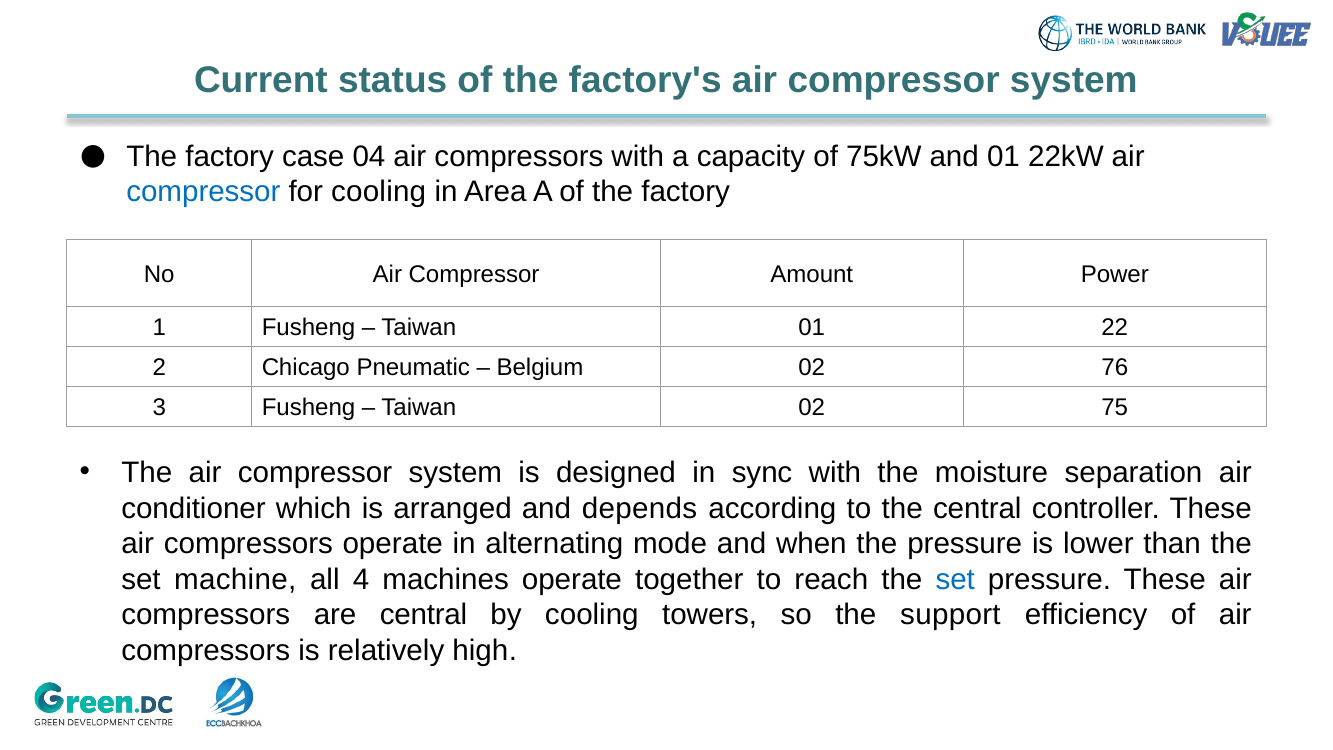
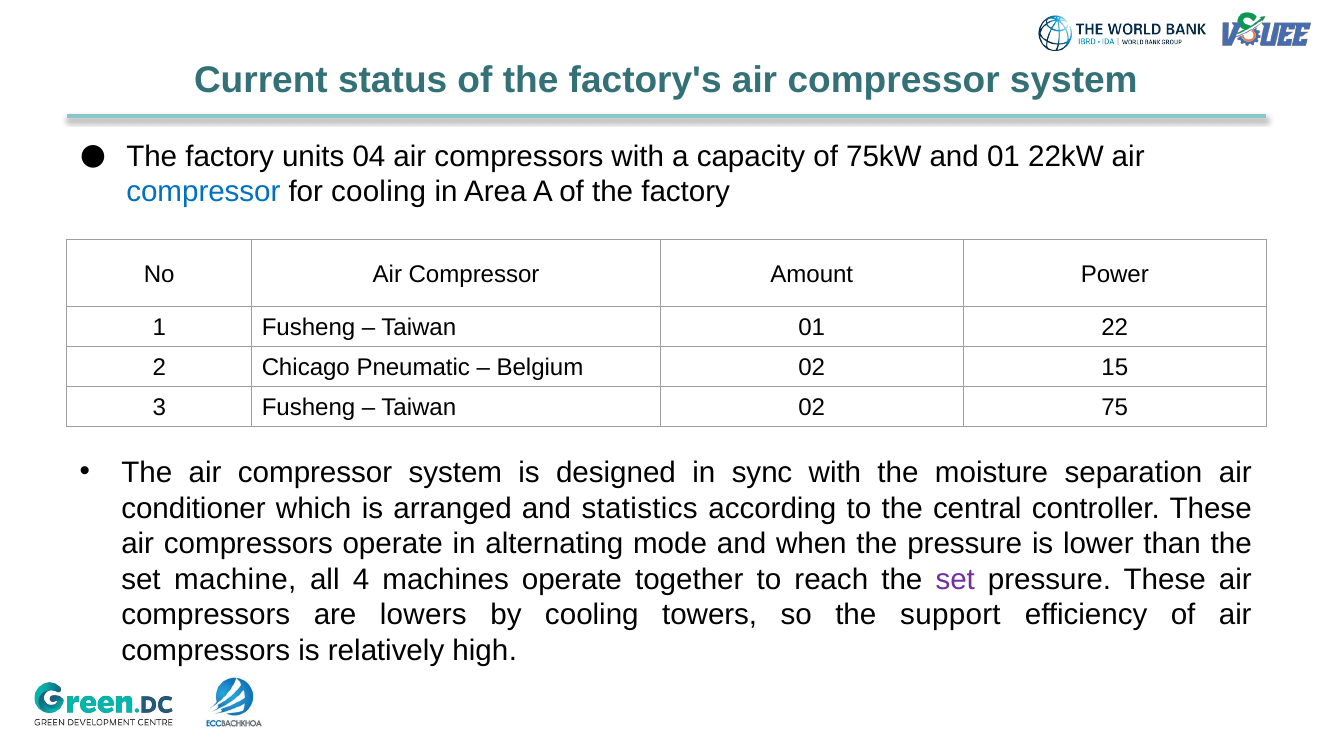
case: case -> units (313, 156)
76: 76 -> 15 (1115, 367)
depends: depends -> statistics (640, 508)
set colour: blue -> purple (955, 579)
are central: central -> lowers (423, 615)
